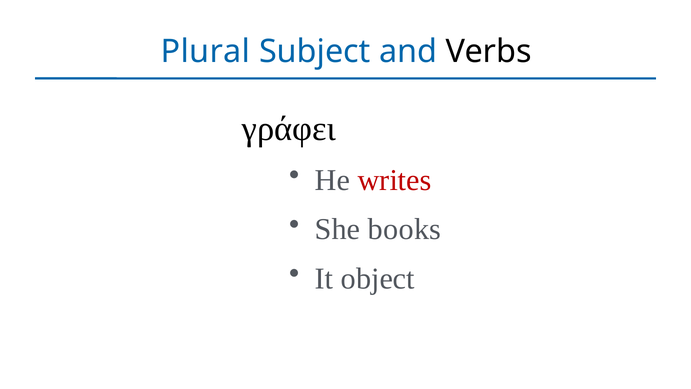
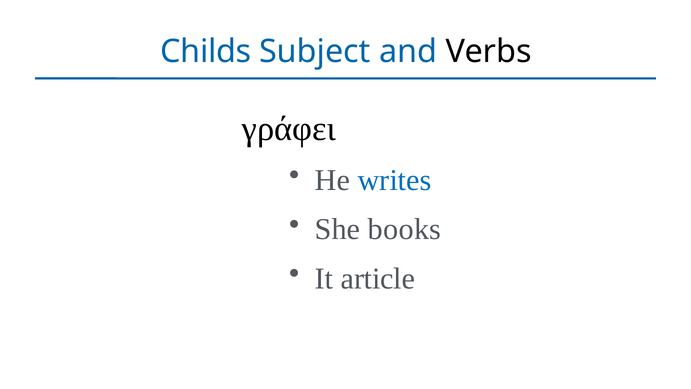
Plural: Plural -> Childs (206, 51)
writes colour: red -> blue (395, 180)
object: object -> article (378, 279)
